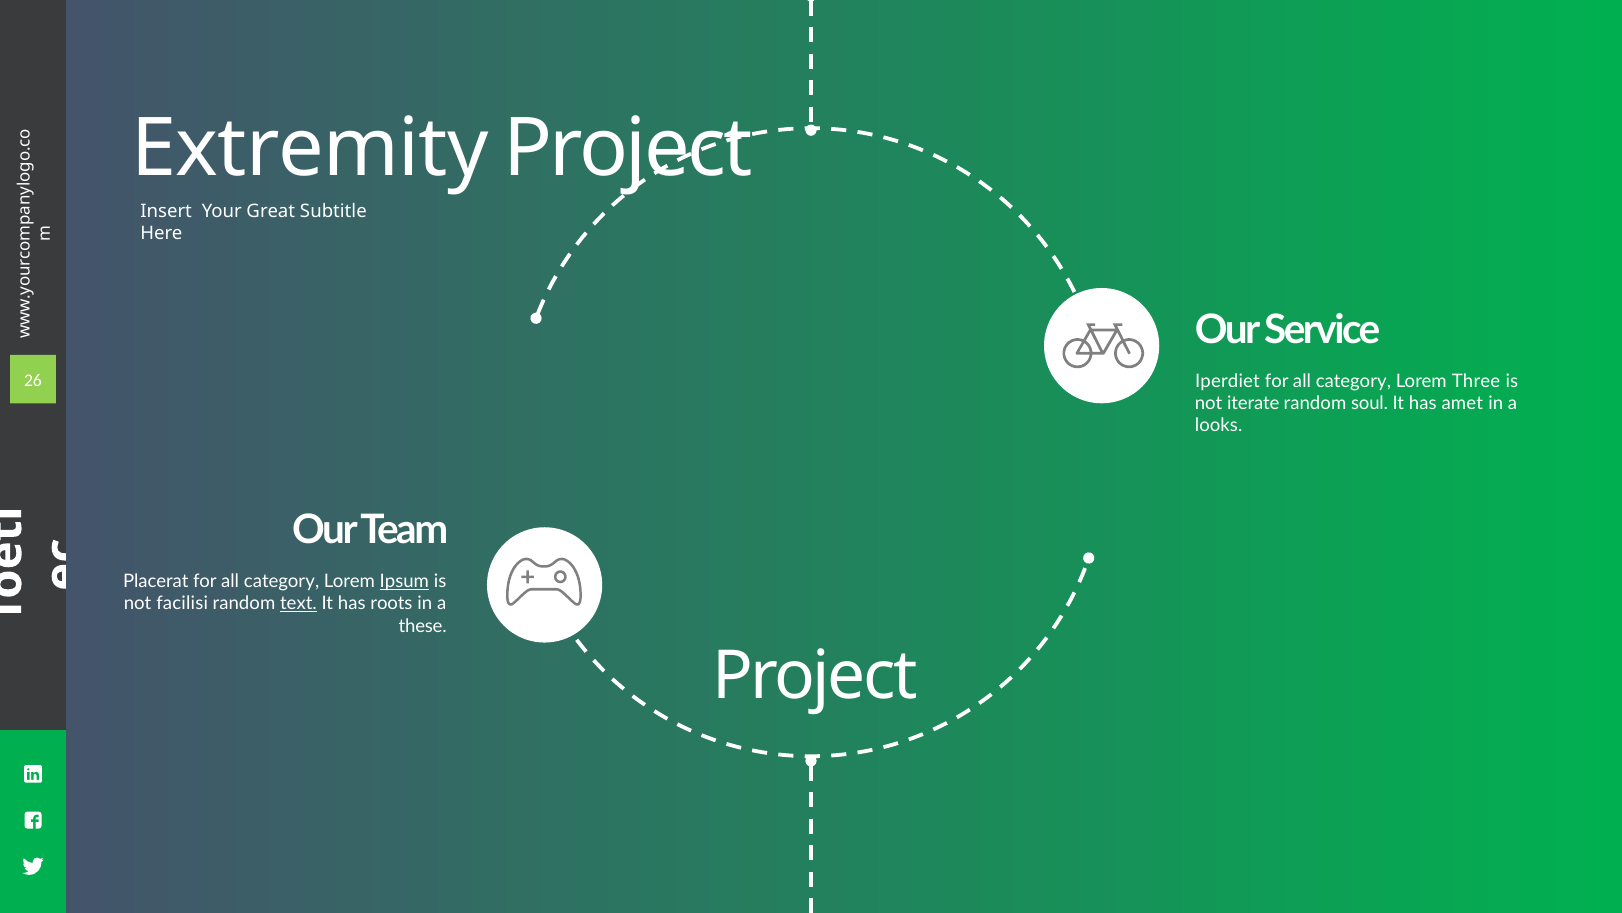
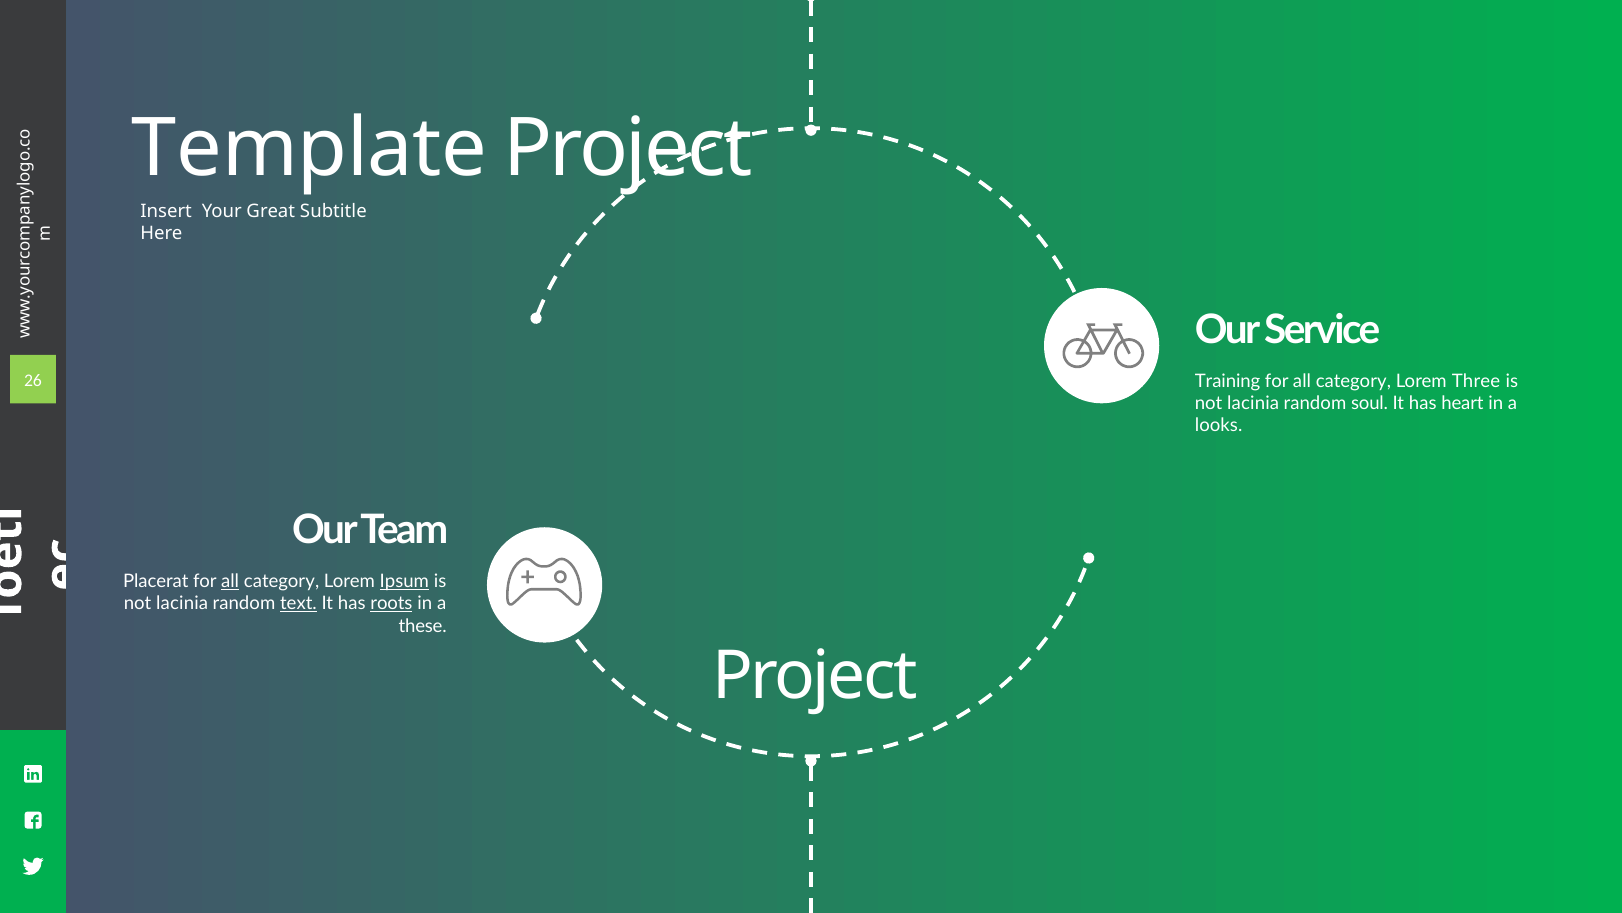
Extremity: Extremity -> Template (310, 149)
Iperdiet: Iperdiet -> Training (1228, 381)
iterate: iterate -> lacinia (1253, 403)
amet: amet -> heart (1462, 403)
all underline: none -> present (230, 581)
facilisi: facilisi -> lacinia (182, 603)
roots underline: none -> present (391, 603)
